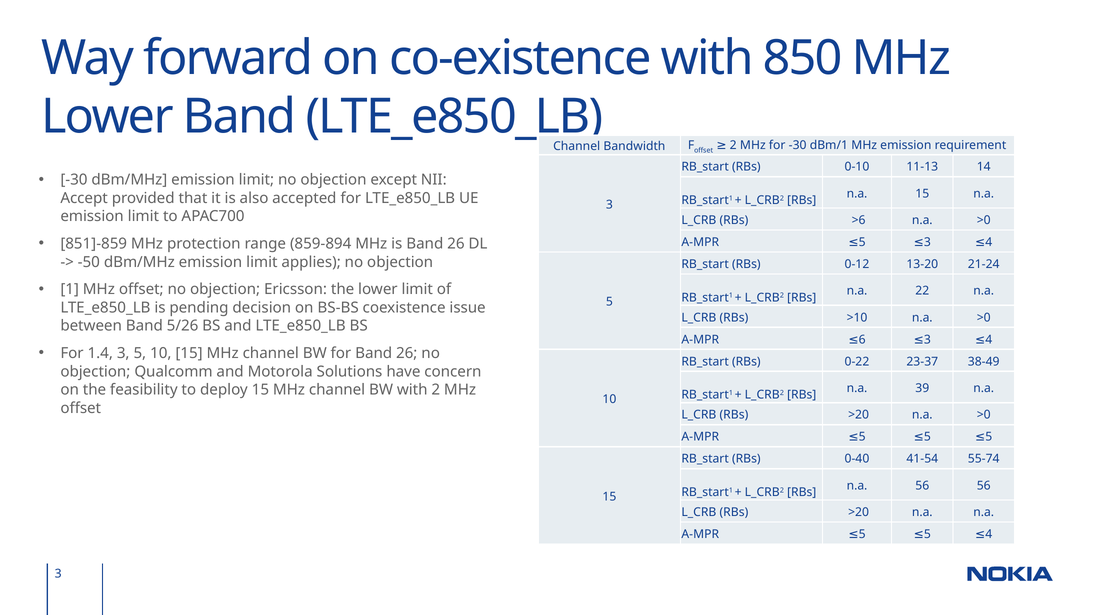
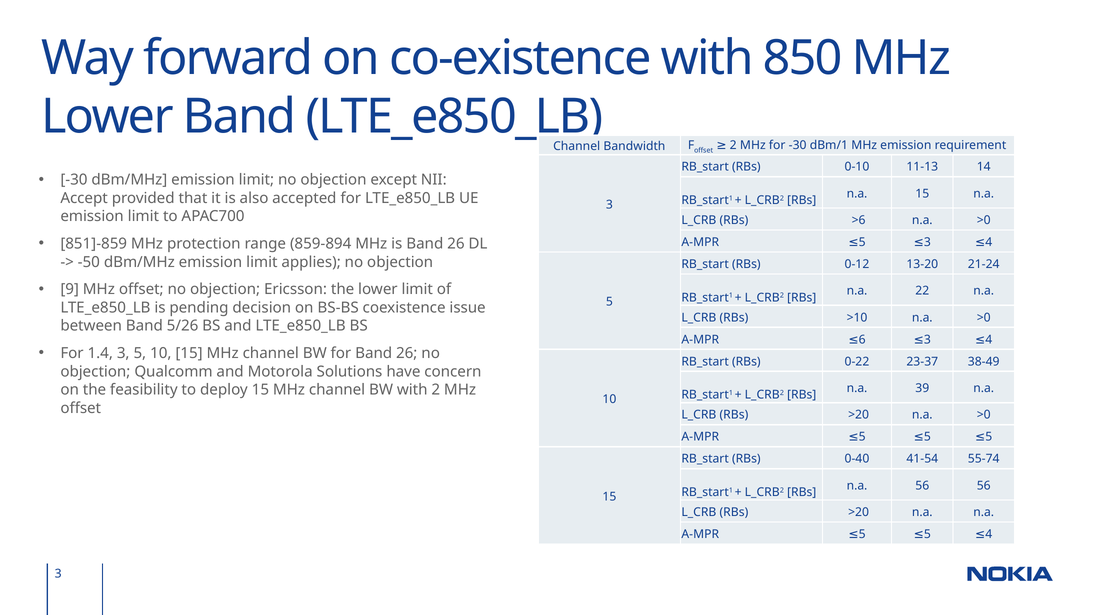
1: 1 -> 9 (70, 290)
